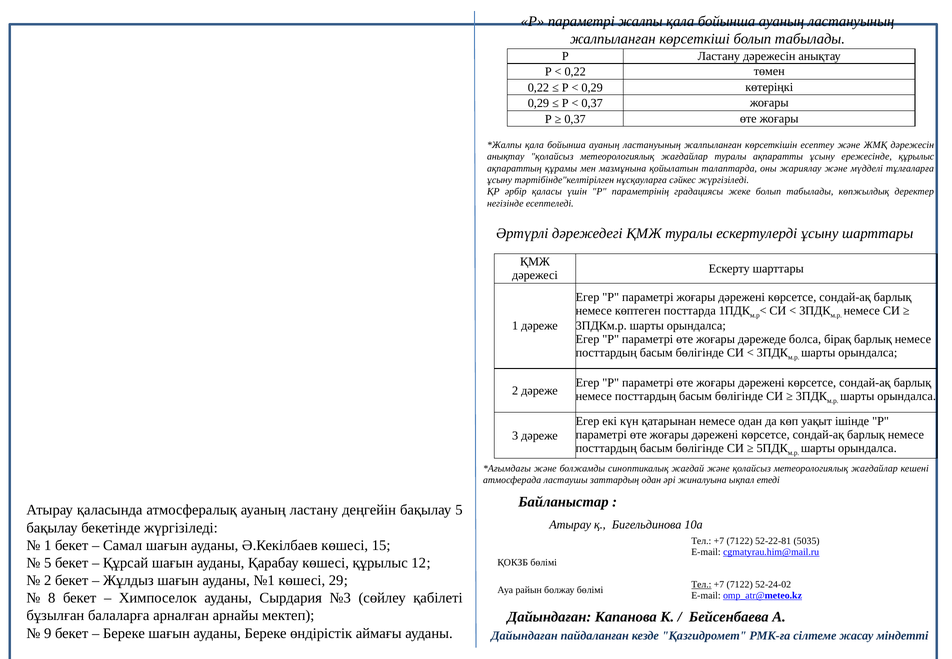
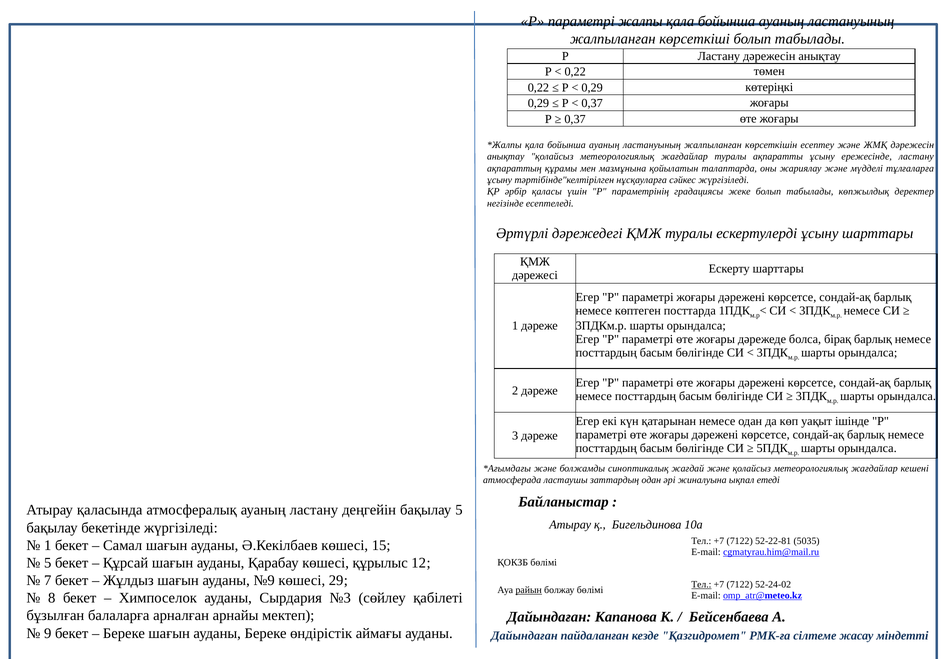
ережесінде құрылыс: құрылыс -> ластану (916, 157)
2: 2 -> 7 (48, 581)
№1: №1 -> №9 (264, 581)
райын underline: none -> present (529, 590)
